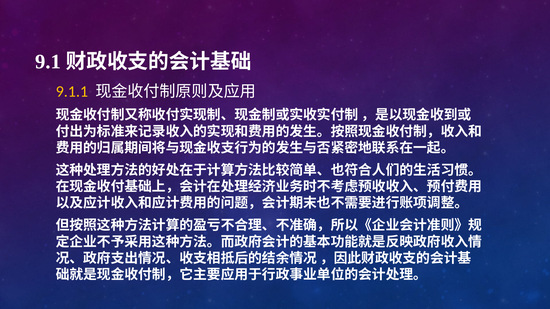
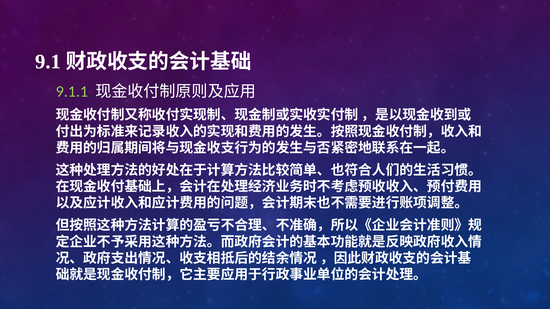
9.1.1 colour: yellow -> light green (72, 92)
